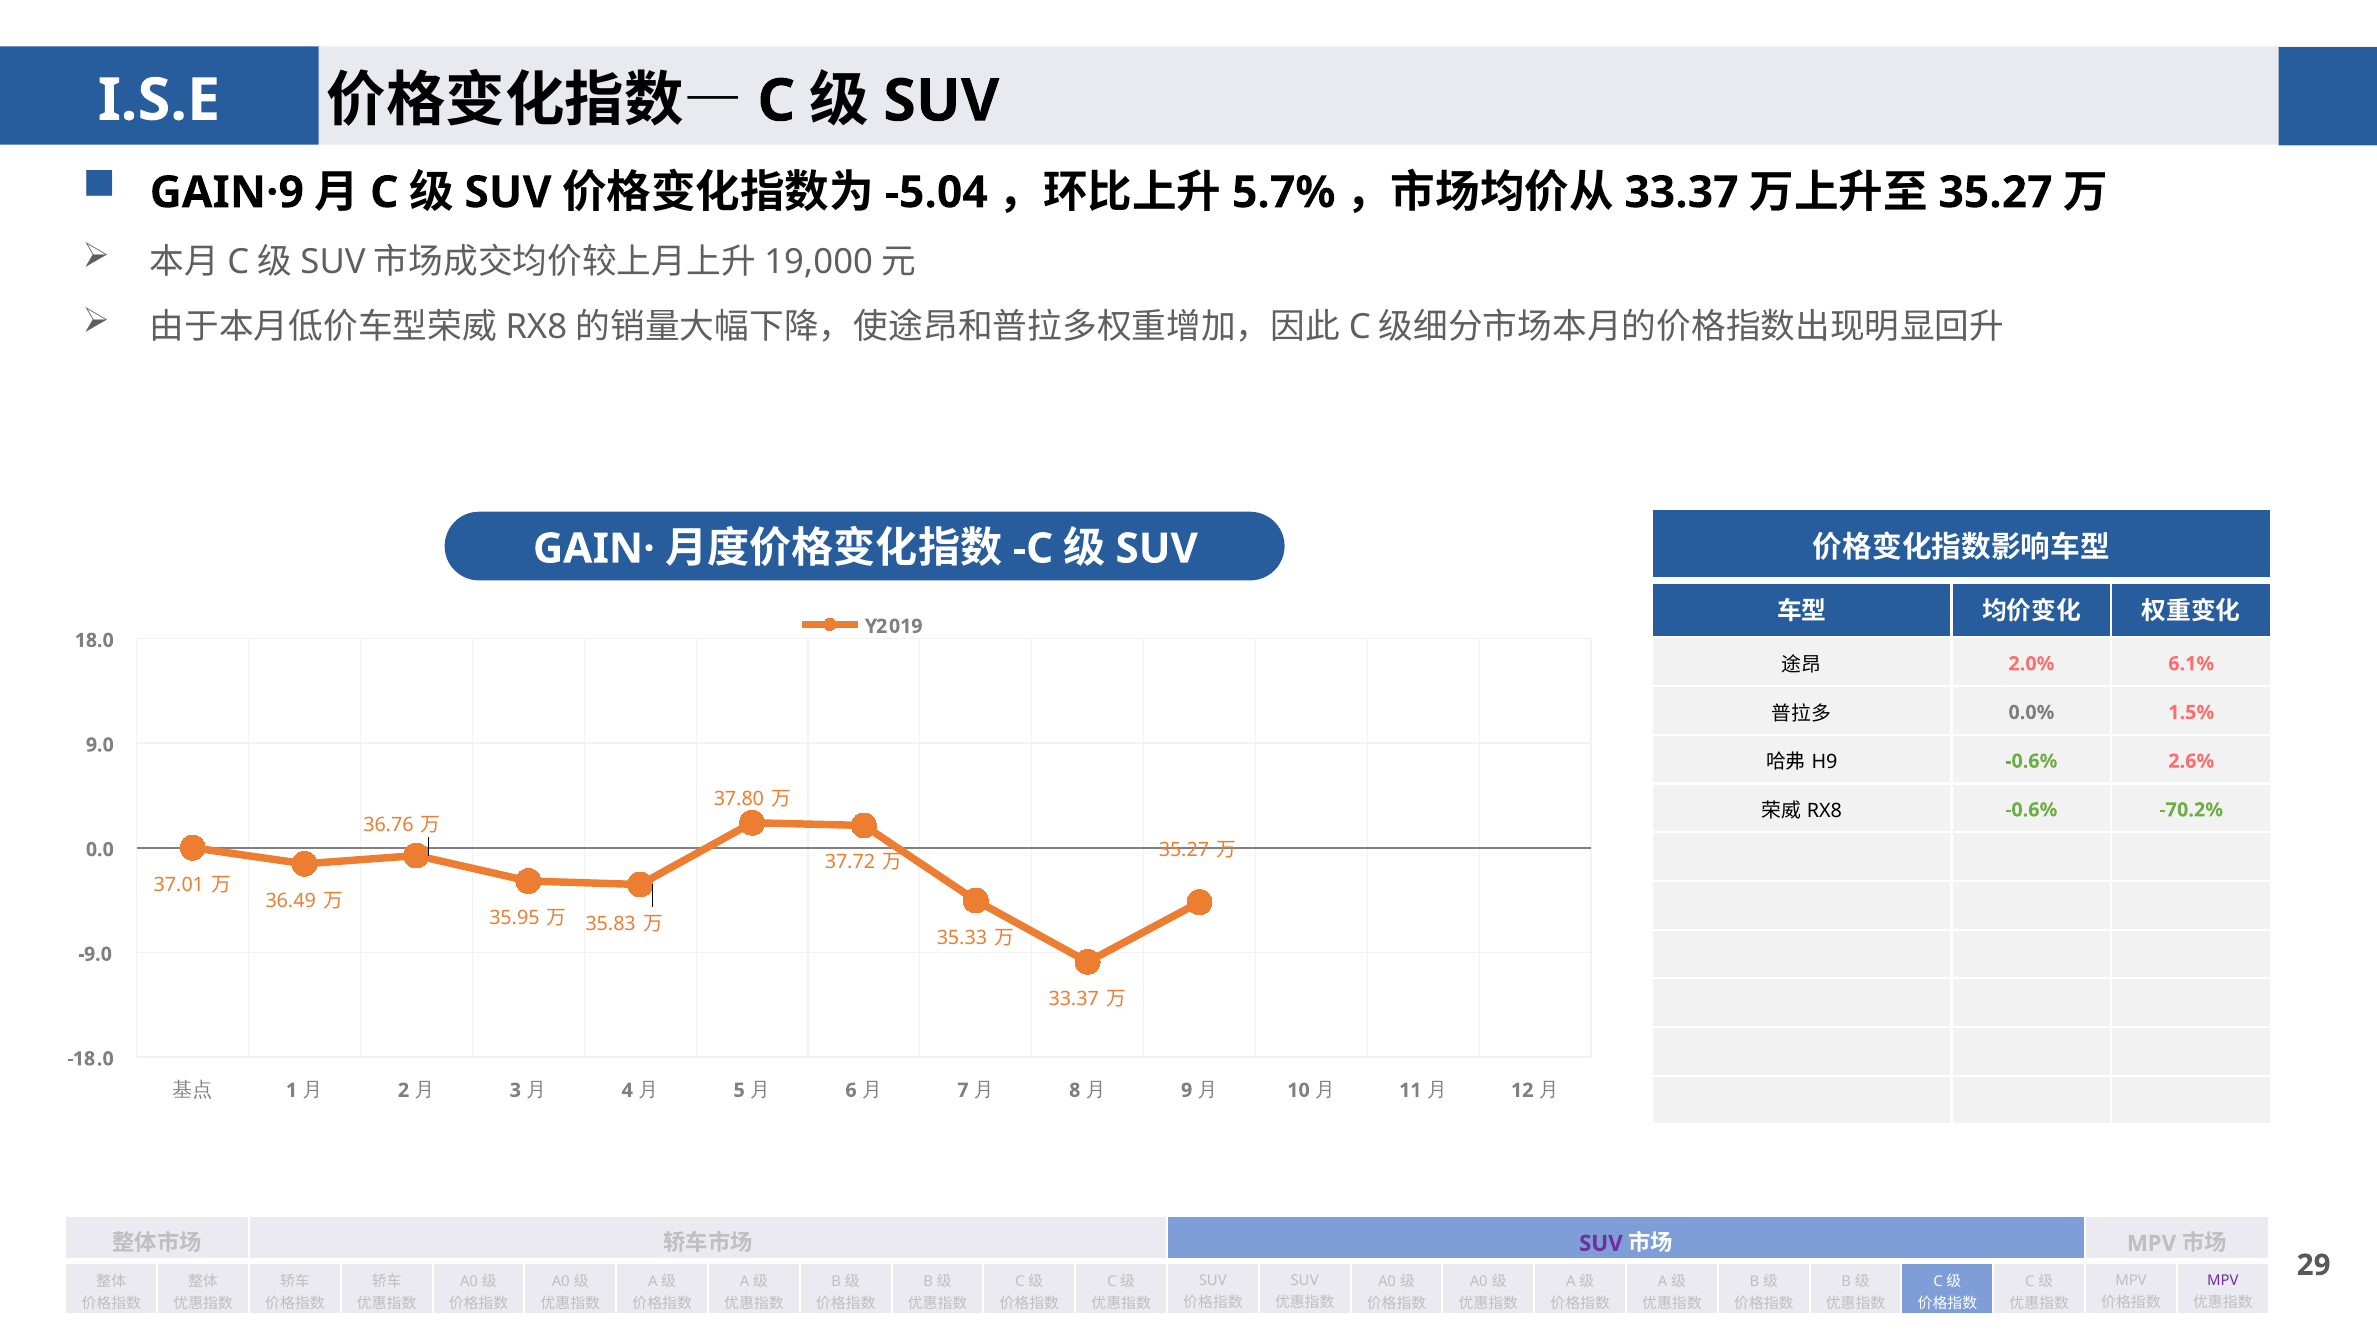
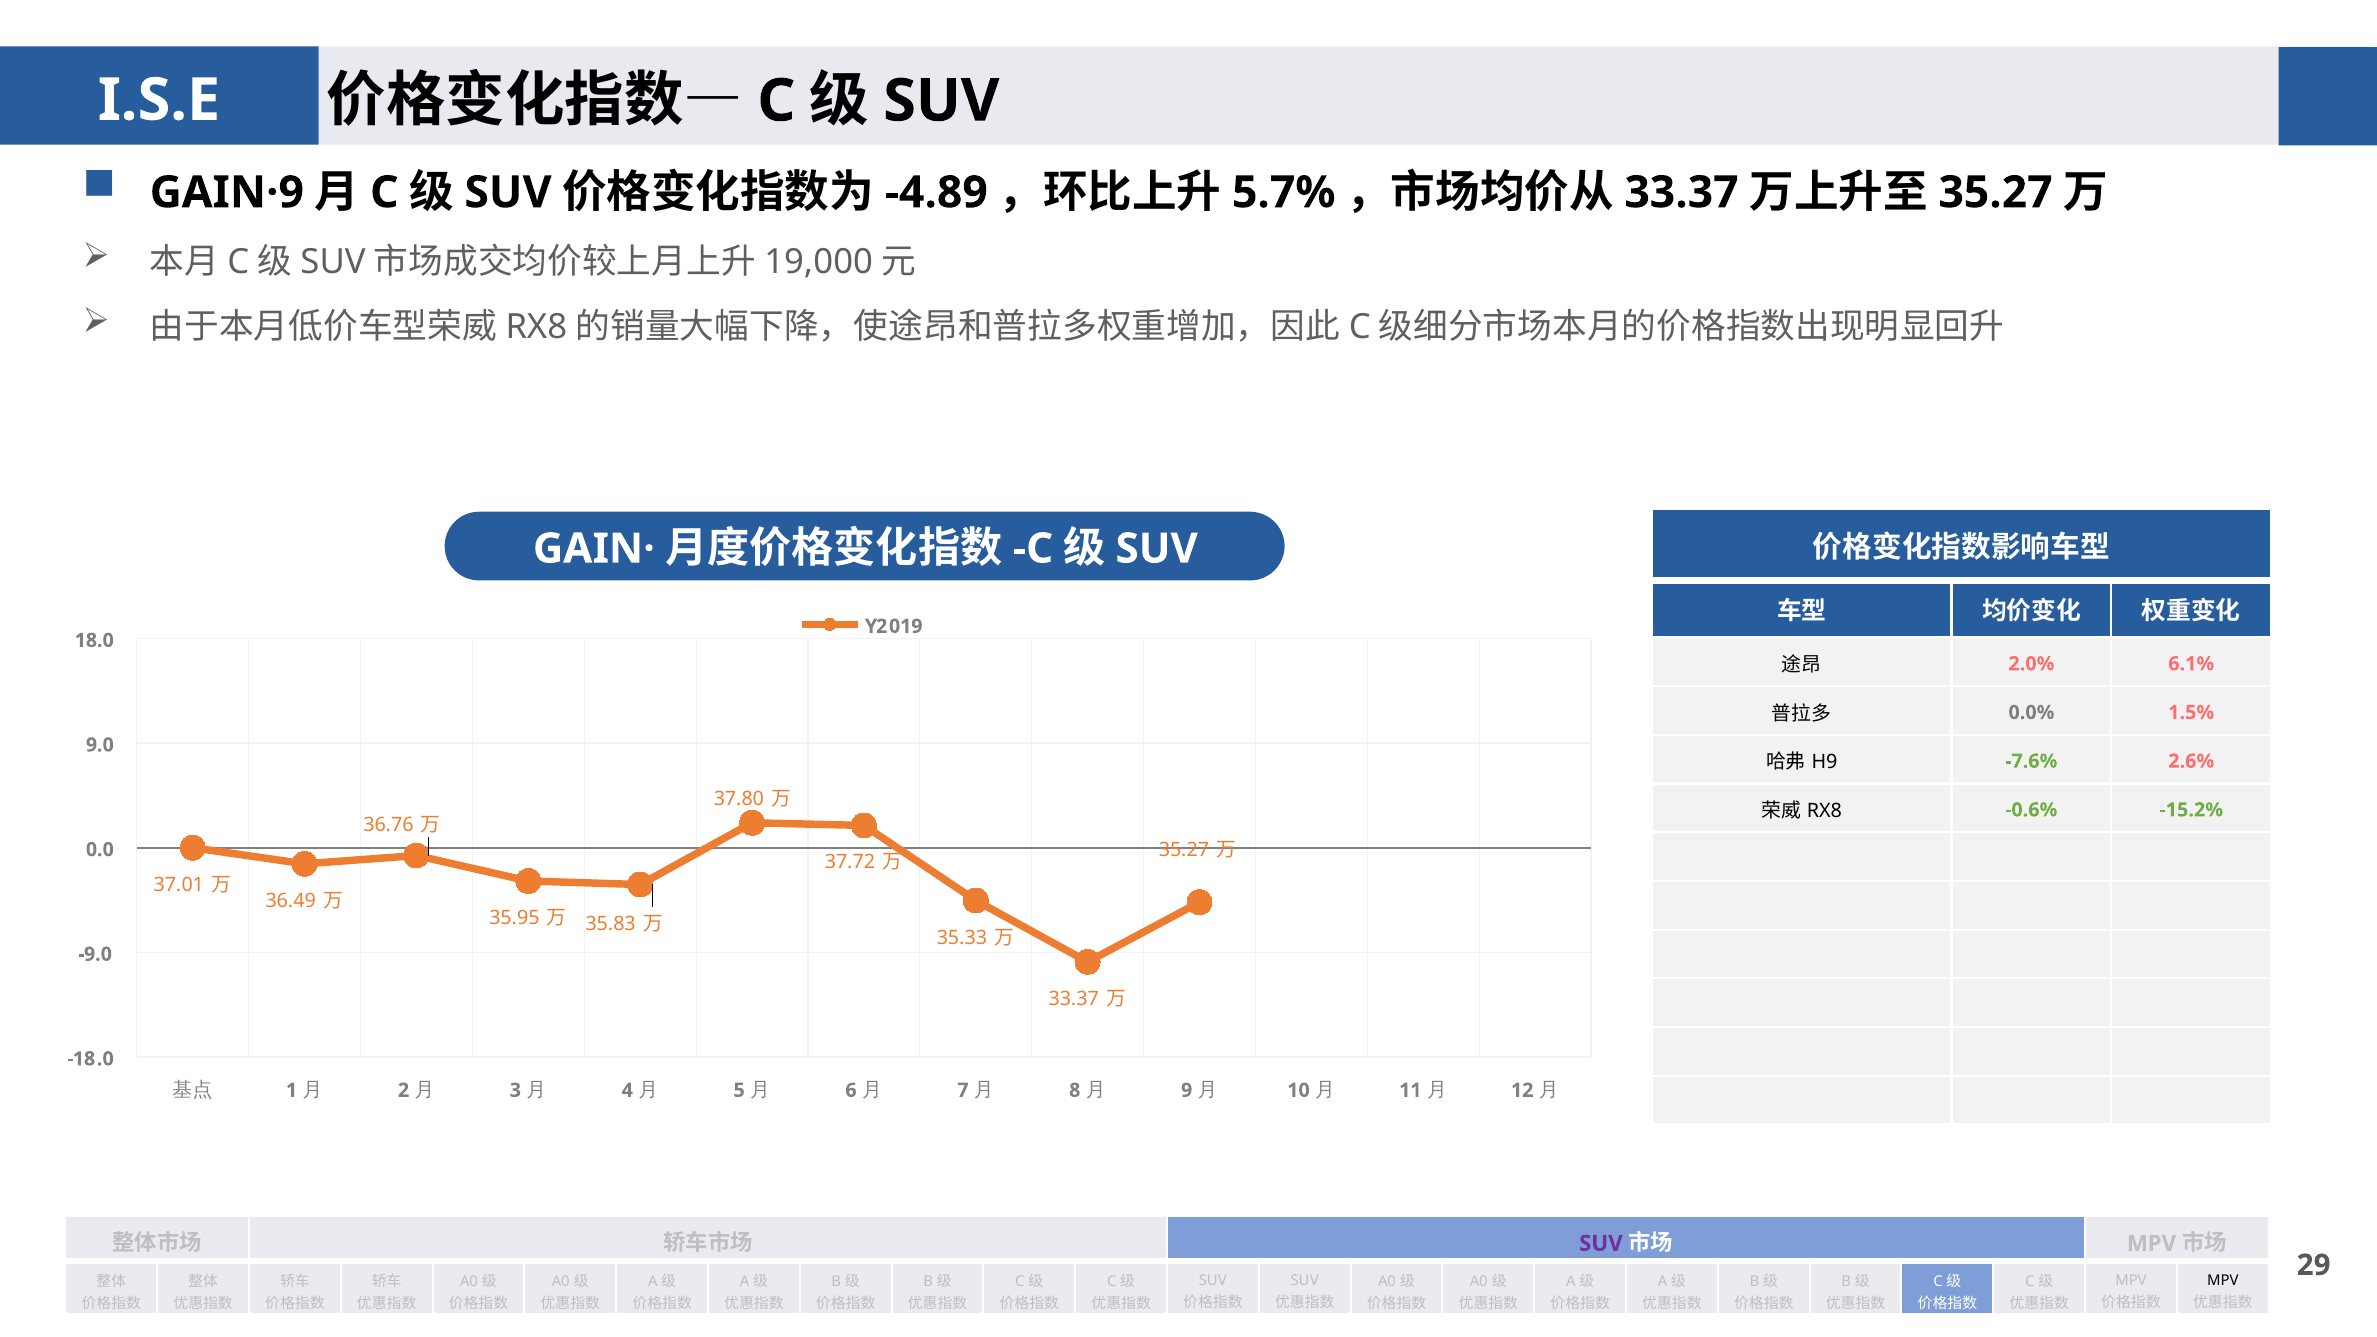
-5.04: -5.04 -> -4.89 (936, 193)
-0.6%: -0.6% -> -7.6% (2031, 761)
-70.2%: -70.2% -> -15.2% (2191, 810)
MPV colour: purple -> black (2223, 1281)
